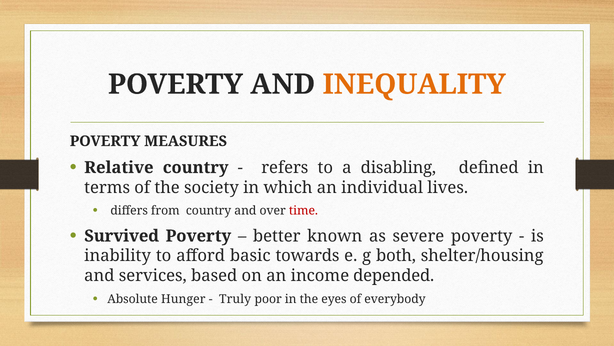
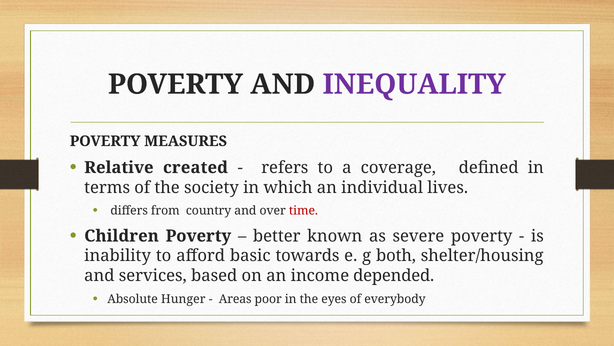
INEQUALITY colour: orange -> purple (414, 84)
Relative country: country -> created (196, 167)
disabling: disabling -> coverage (398, 167)
Survived: Survived -> Children (122, 236)
Truly: Truly -> Areas (235, 299)
